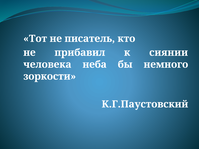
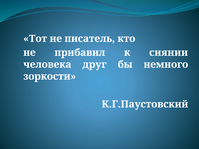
неба: неба -> друг (95, 65)
